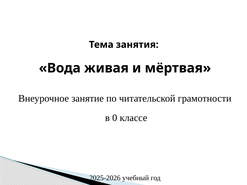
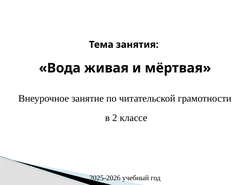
0: 0 -> 2 (115, 118)
